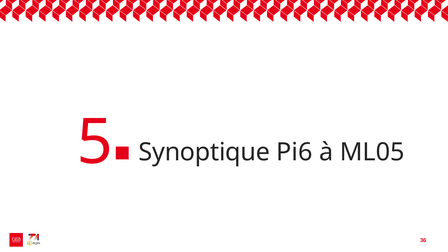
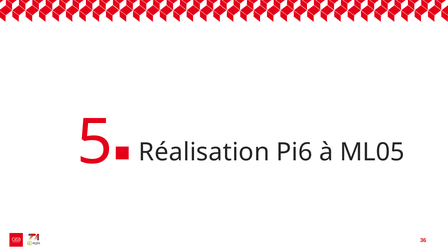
Synoptique: Synoptique -> Réalisation (204, 152)
